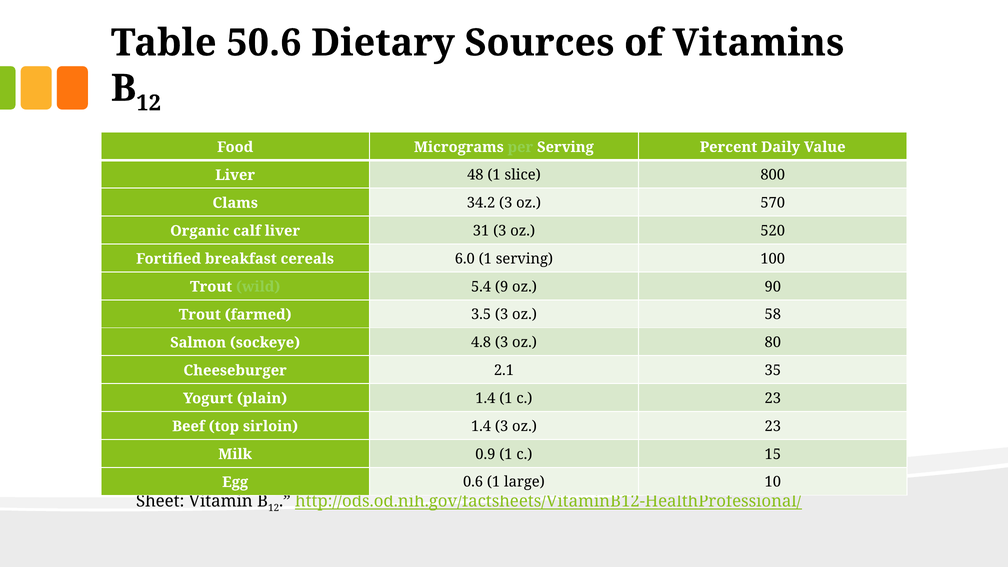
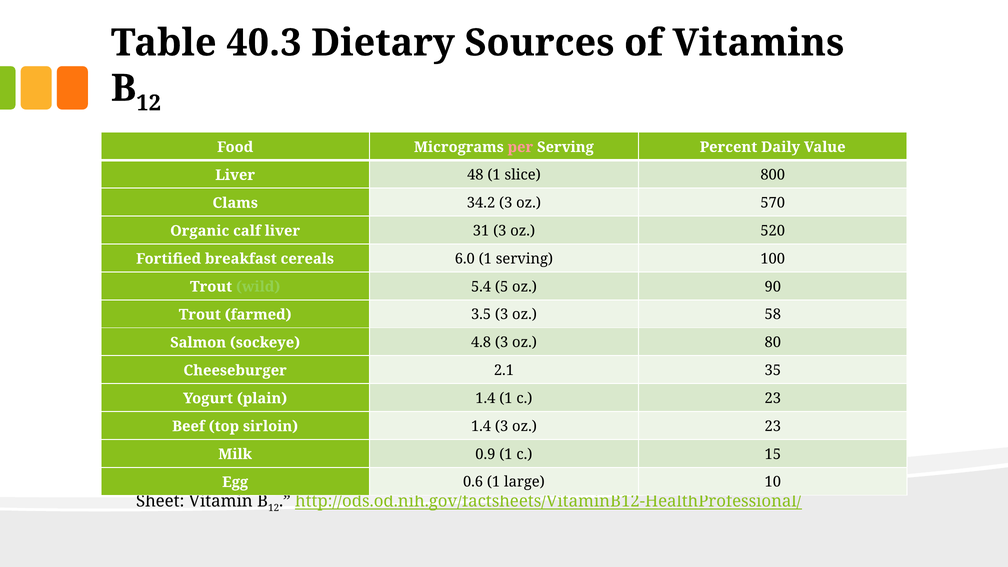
50.6: 50.6 -> 40.3 (264, 43)
per colour: light green -> pink (520, 147)
9: 9 -> 5 (502, 287)
